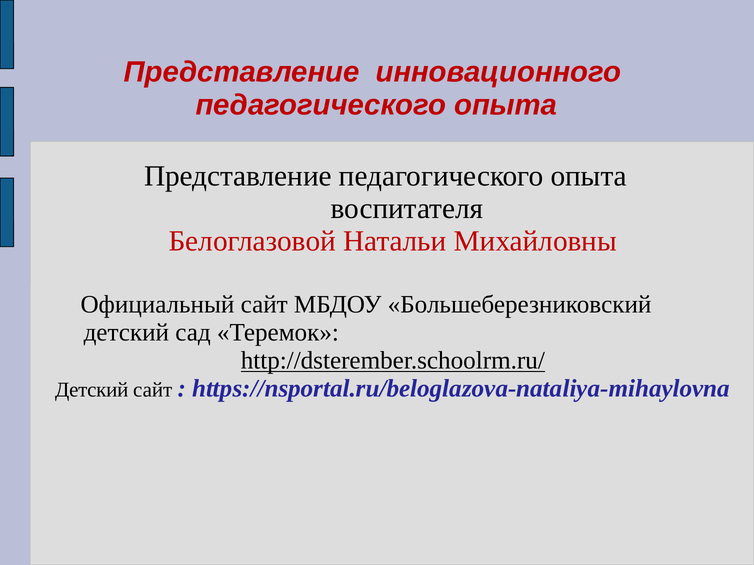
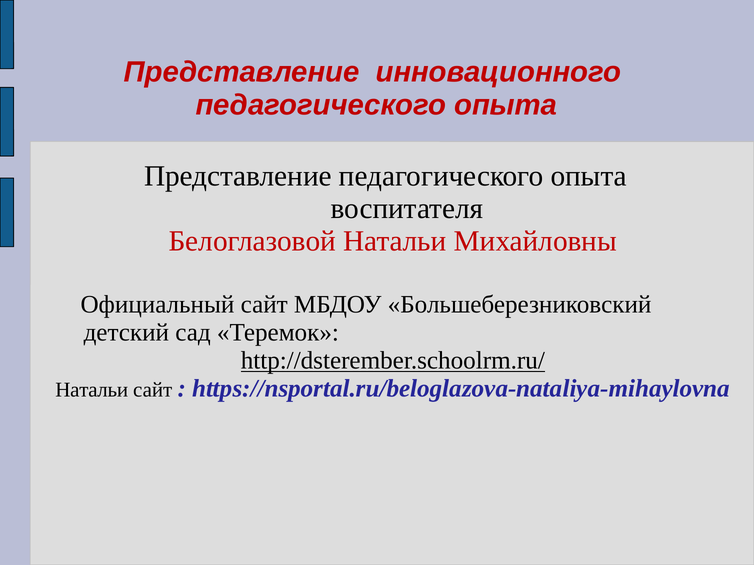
Детский: Детский -> Натальи (92, 390)
